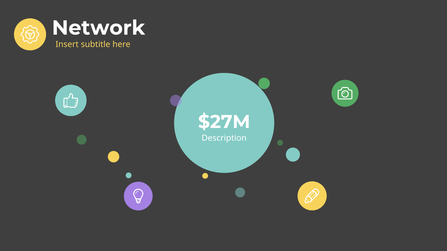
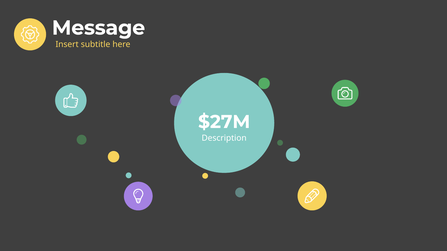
Network: Network -> Message (99, 28)
